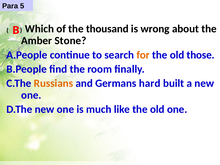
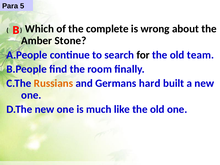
thousand: thousand -> complete (107, 29)
for colour: orange -> black (143, 55)
those: those -> team (200, 55)
